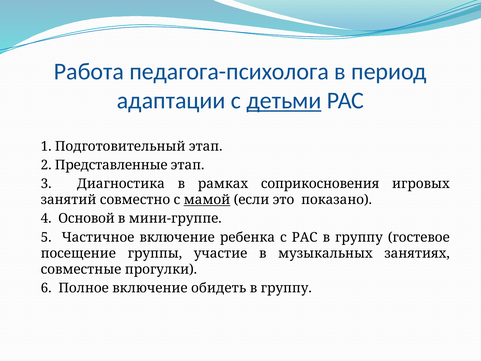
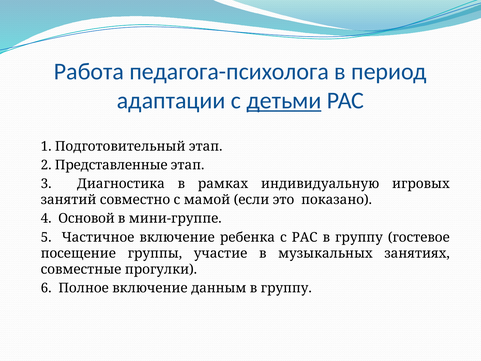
соприкосновения: соприкосновения -> индивидуальную (320, 184)
мамой underline: present -> none (207, 200)
обидеть: обидеть -> данным (219, 288)
